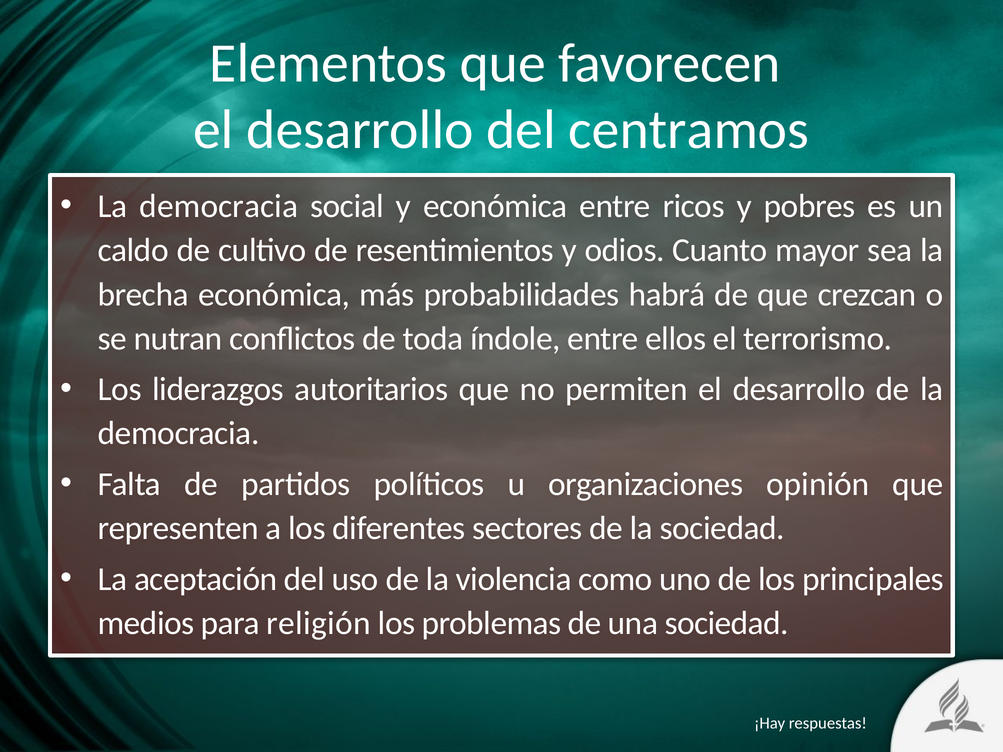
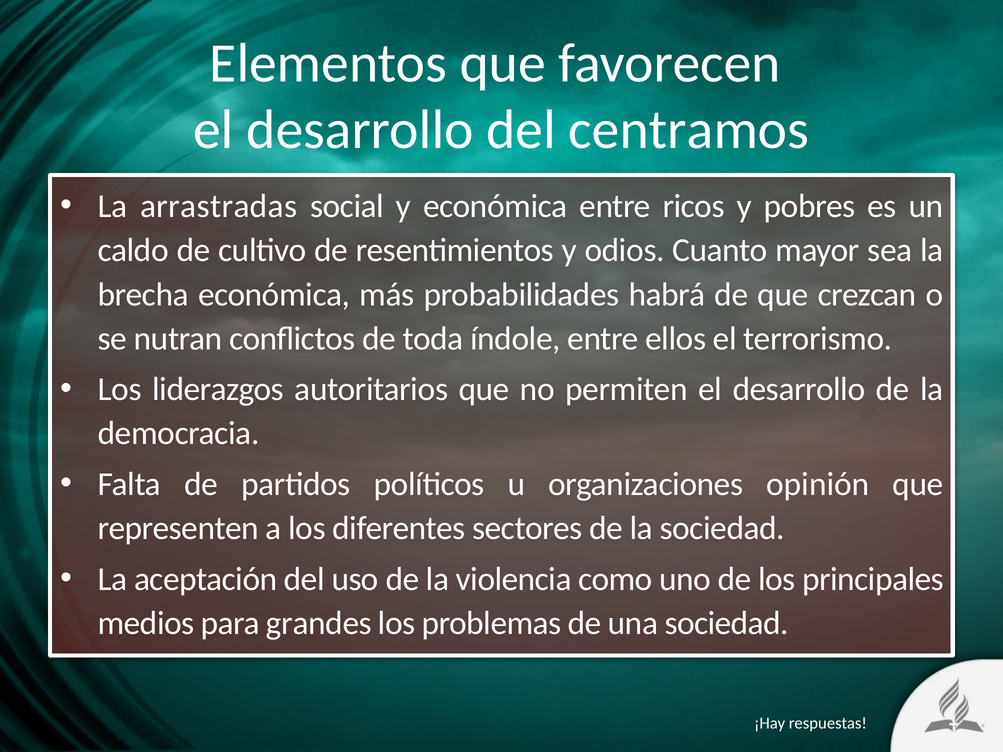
democracia: democracia -> arrastradas (219, 206)
religión: religión -> grandes (319, 623)
